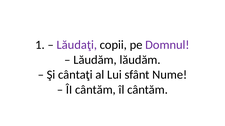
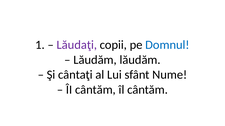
Domnul colour: purple -> blue (167, 45)
